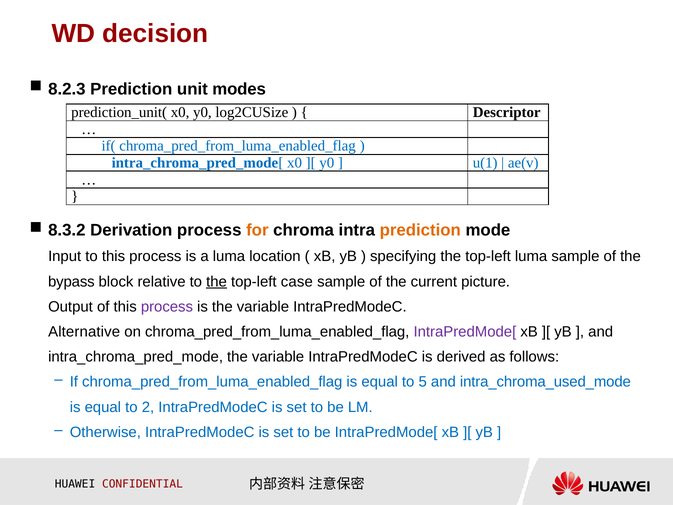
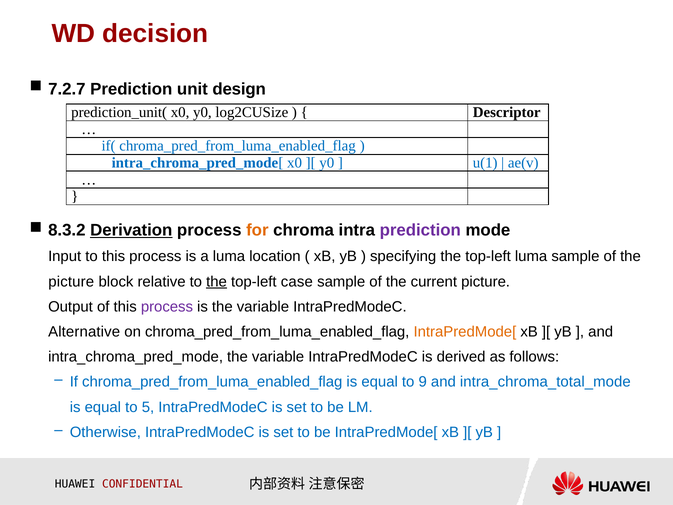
8.2.3: 8.2.3 -> 7.2.7 (67, 89)
modes: modes -> design (239, 89)
Derivation underline: none -> present (131, 230)
prediction colour: orange -> purple (420, 230)
bypass: bypass -> picture (71, 281)
IntraPredMode[ colour: purple -> orange (465, 332)
5: 5 -> 9 (423, 382)
intra_chroma_used_mode: intra_chroma_used_mode -> intra_chroma_total_mode (545, 382)
2: 2 -> 5 (148, 407)
